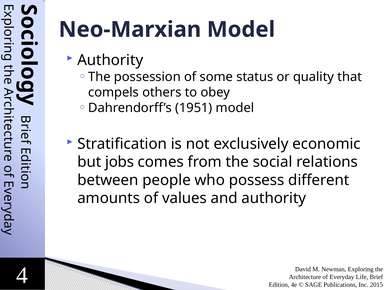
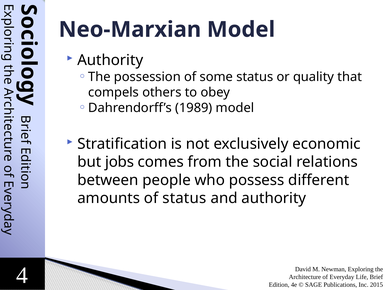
1951: 1951 -> 1989 (194, 108)
of values: values -> status (184, 198)
